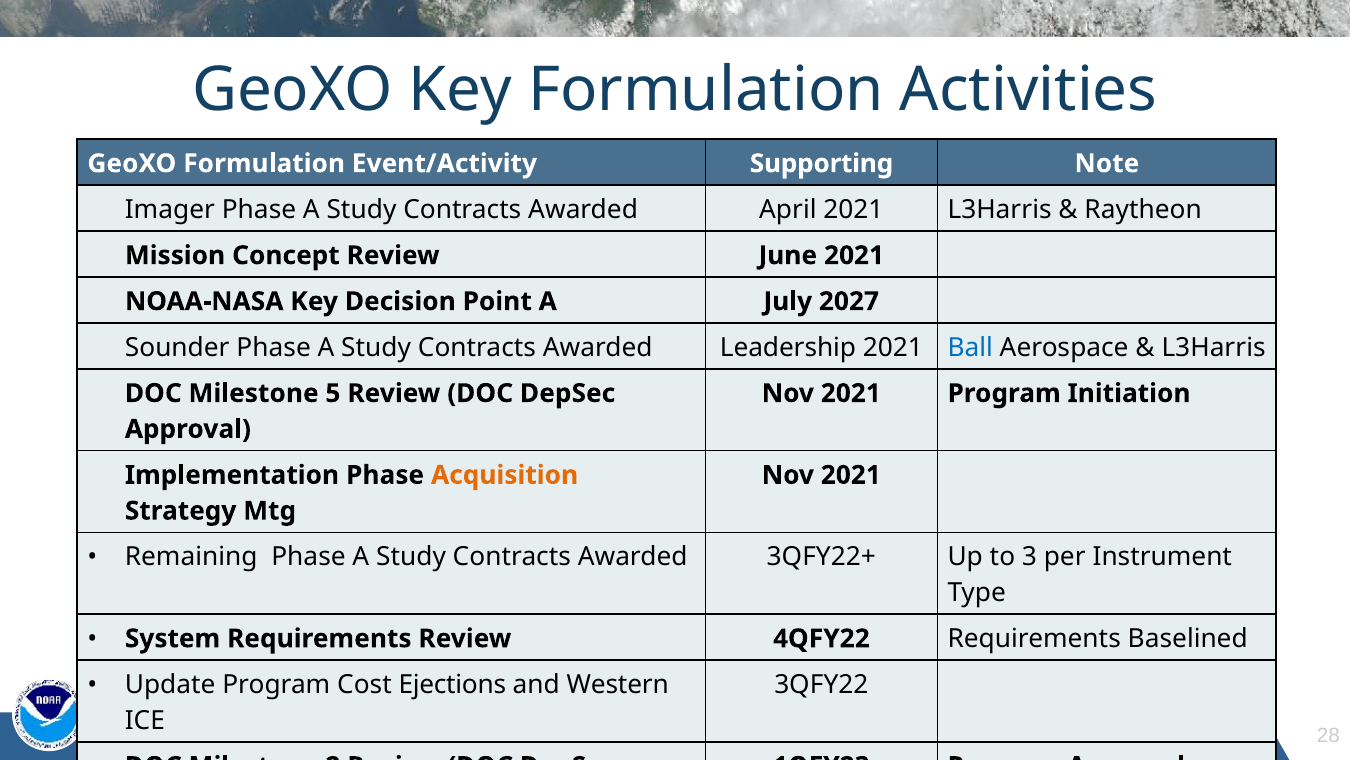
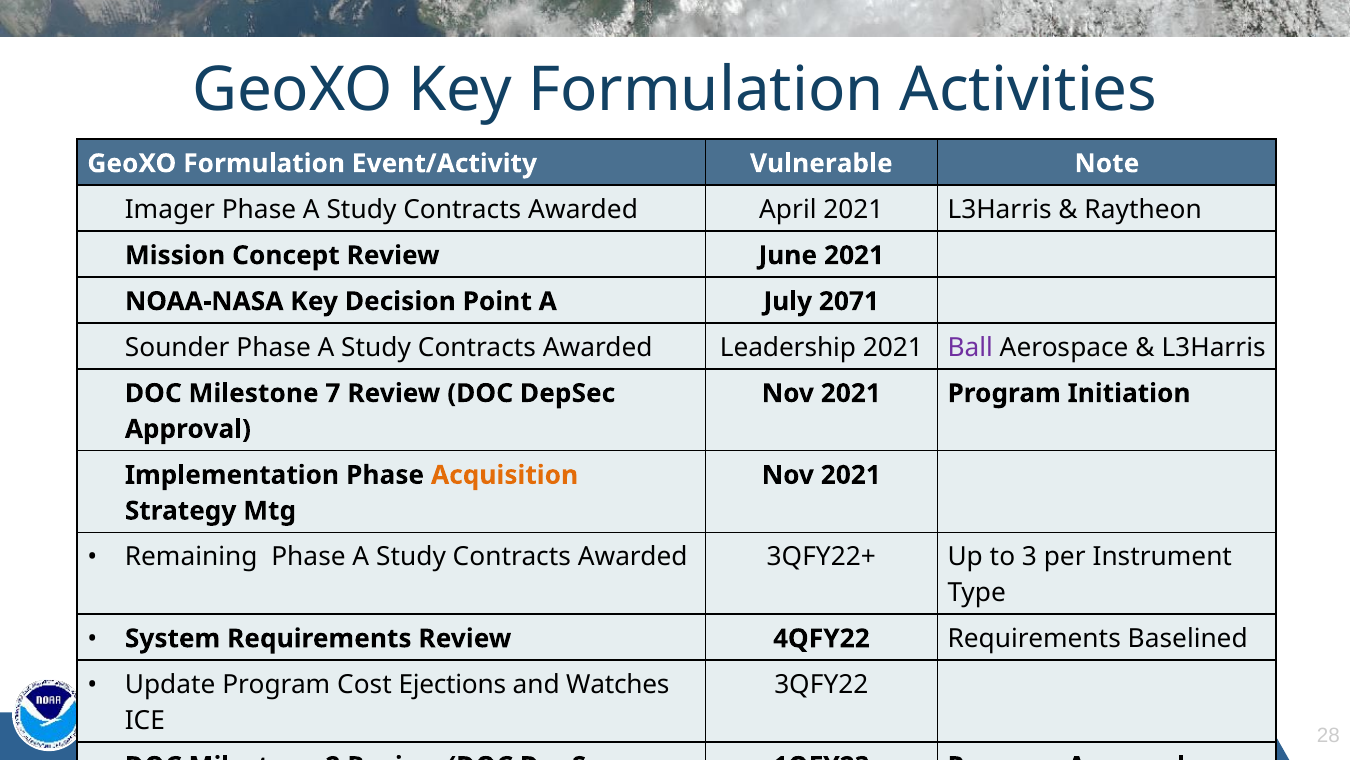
Supporting: Supporting -> Vulnerable (821, 163)
2027: 2027 -> 2071 (849, 301)
Ball colour: blue -> purple (970, 347)
5: 5 -> 7 (333, 393)
Western: Western -> Watches (618, 684)
